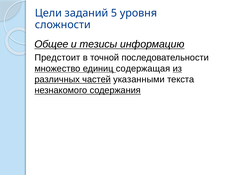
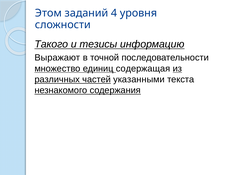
Цели: Цели -> Этом (48, 13)
5: 5 -> 4 (114, 13)
Общее: Общее -> Такого (51, 44)
Предстоит: Предстоит -> Выражают (57, 58)
